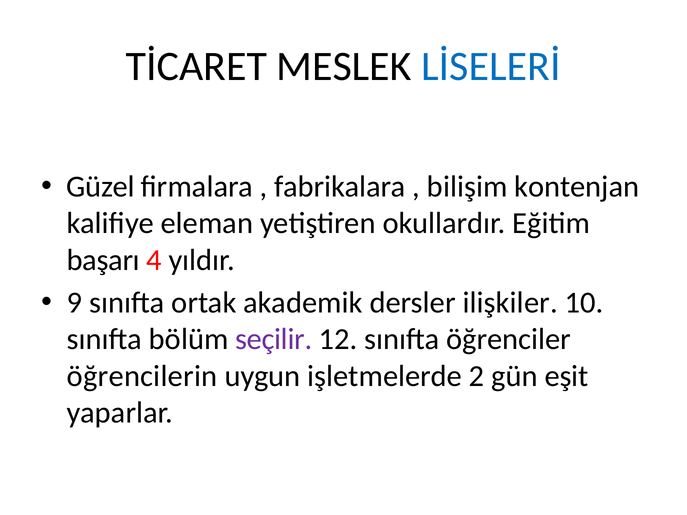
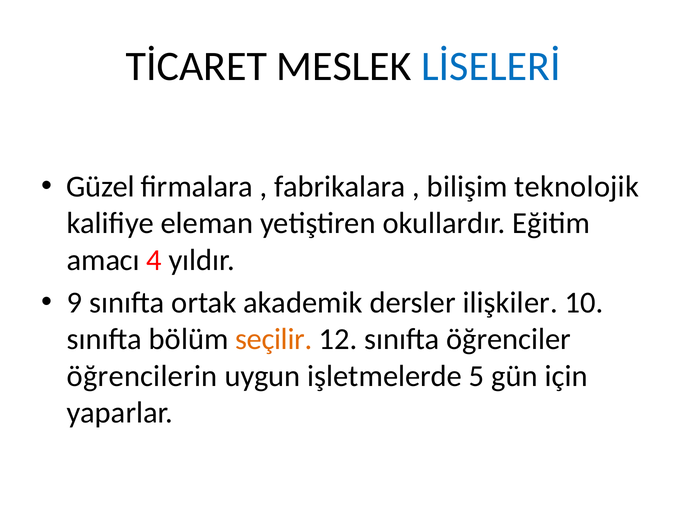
kontenjan: kontenjan -> teknolojik (577, 187)
başarı: başarı -> amacı (103, 260)
seçilir colour: purple -> orange (274, 340)
2: 2 -> 5 (477, 376)
eşit: eşit -> için (566, 376)
